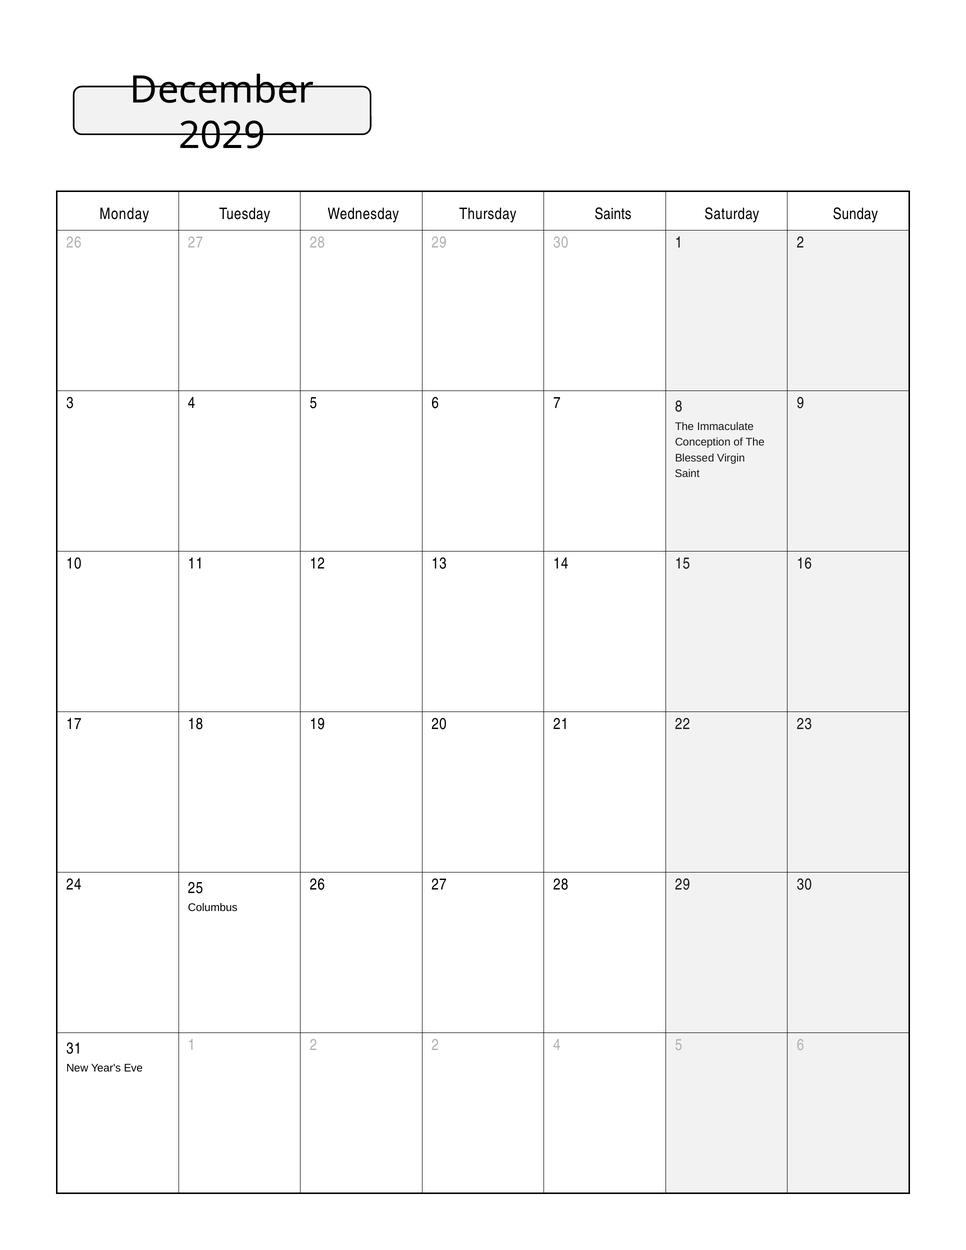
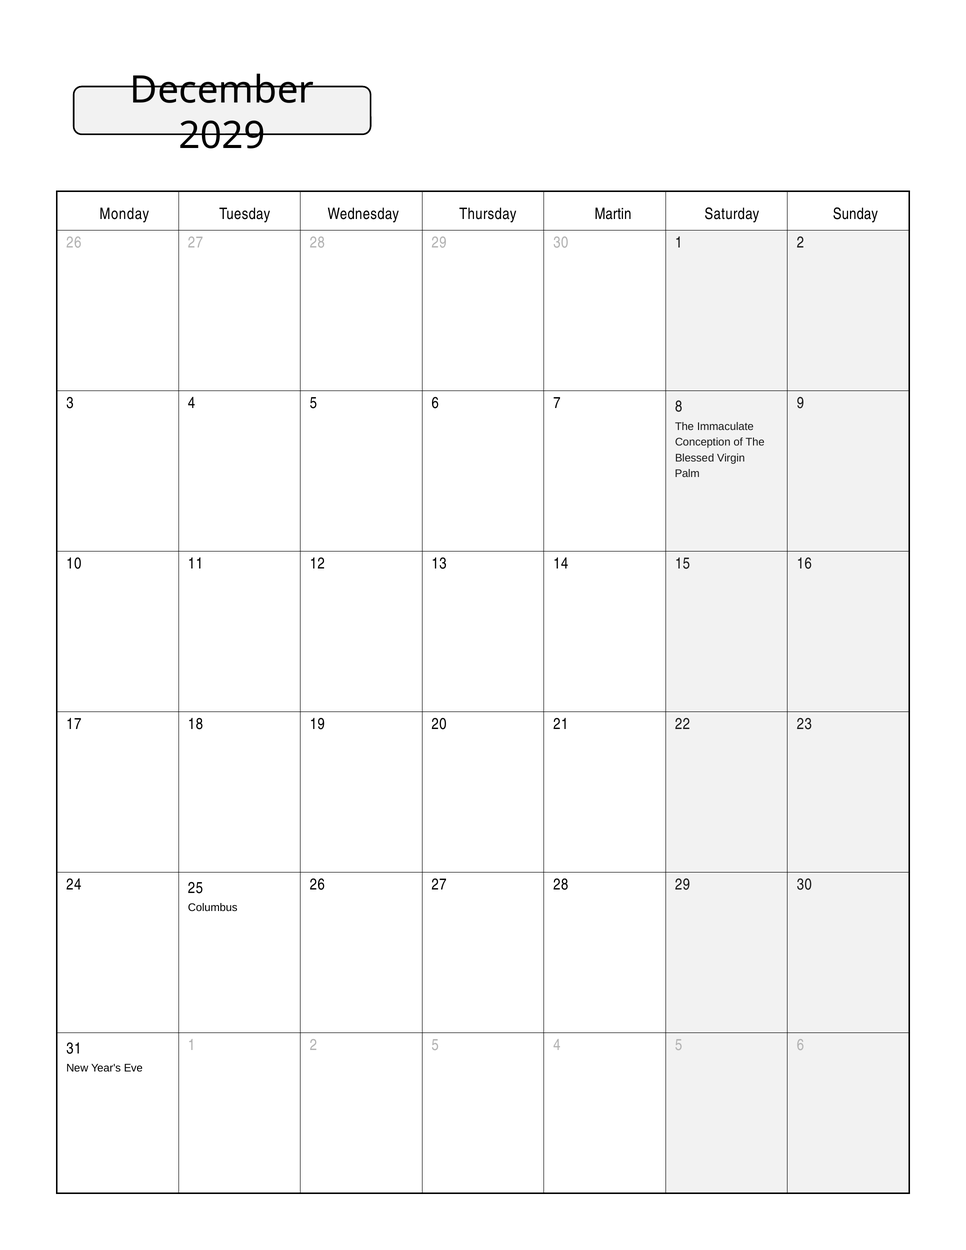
Saints: Saints -> Martin (613, 214)
Saint: Saint -> Palm (687, 474)
2 2: 2 -> 5 (435, 1045)
